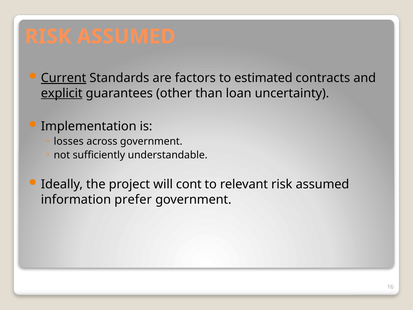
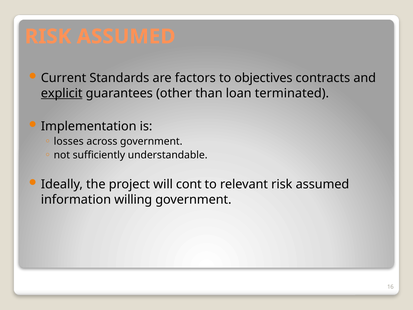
Current underline: present -> none (64, 78)
estimated: estimated -> objectives (263, 78)
uncertainty: uncertainty -> terminated (292, 93)
prefer: prefer -> willing (133, 199)
